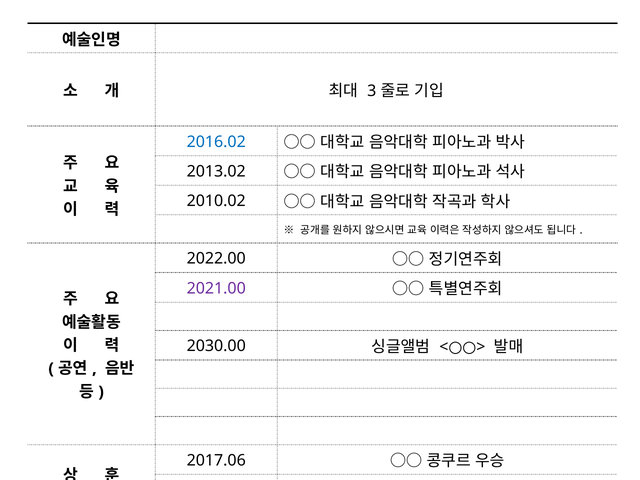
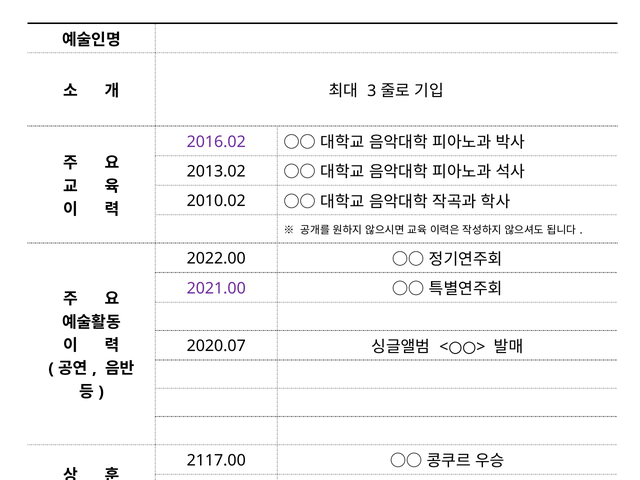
2016.02 colour: blue -> purple (216, 142)
2030.00: 2030.00 -> 2020.07 (216, 346)
2017.06: 2017.06 -> 2117.00 (216, 460)
